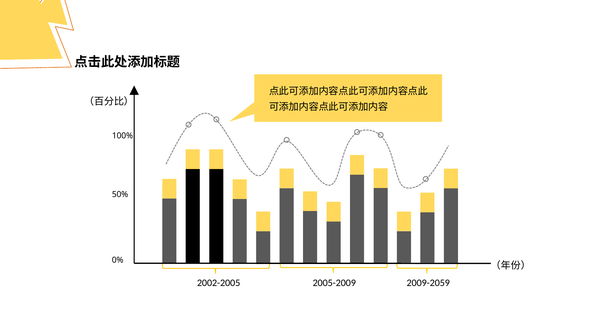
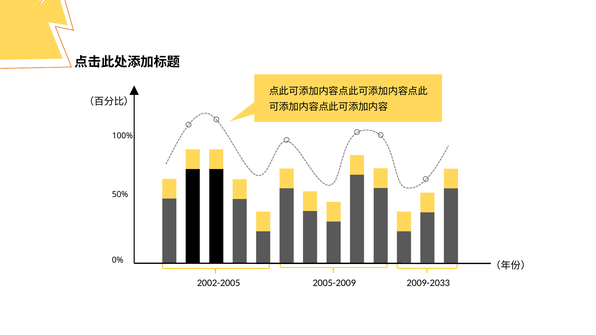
2009-2059: 2009-2059 -> 2009-2033 (428, 283)
